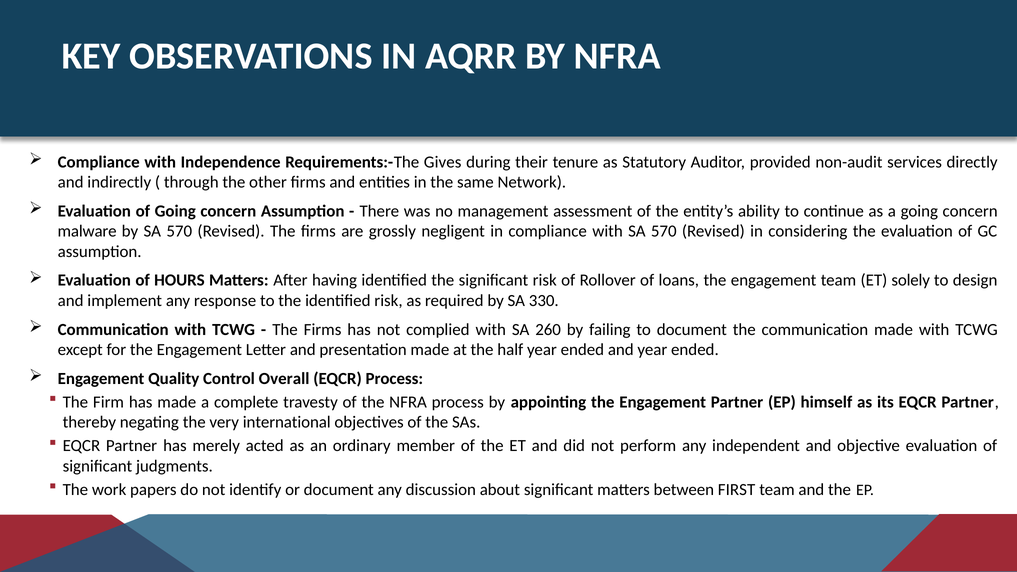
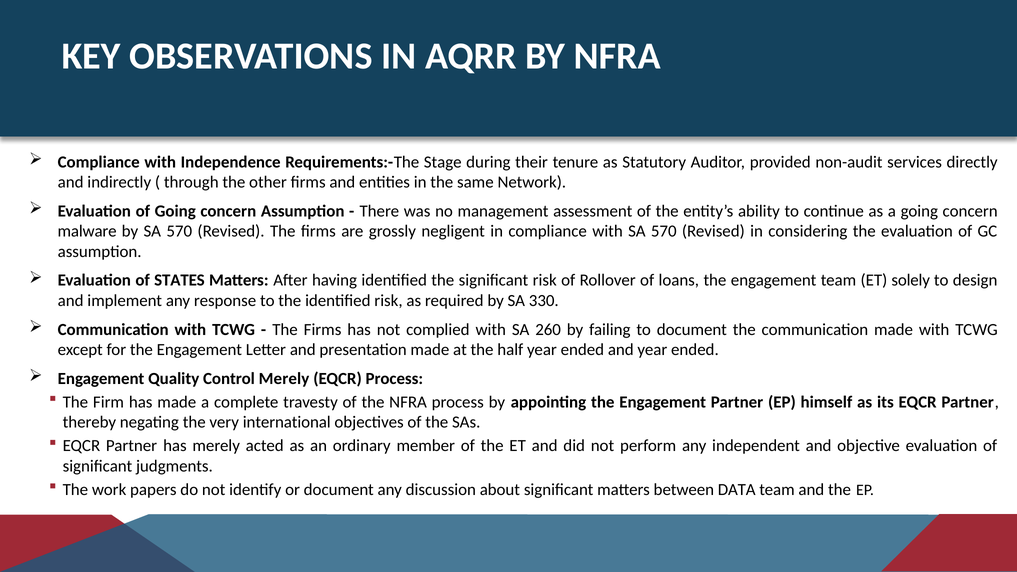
Gives: Gives -> Stage (443, 162)
HOURS: HOURS -> STATES (179, 280)
Control Overall: Overall -> Merely (284, 379)
FIRST: FIRST -> DATA (737, 490)
